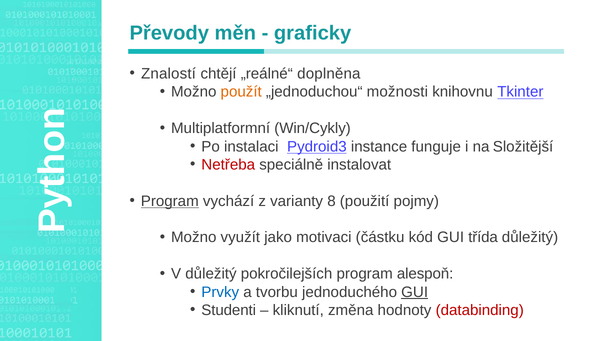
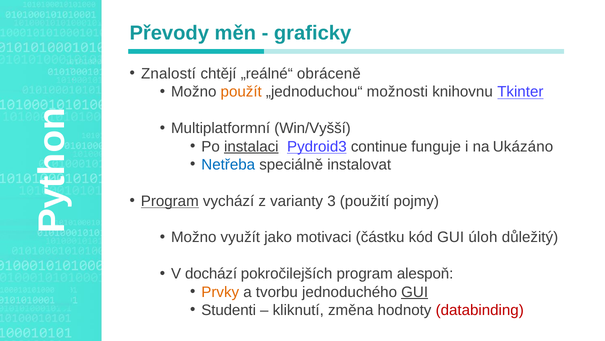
doplněna: doplněna -> obráceně (329, 74)
Win/Cykly: Win/Cykly -> Win/Vyšší (313, 128)
instalaci underline: none -> present (251, 146)
instance: instance -> continue (379, 146)
Složitější: Složitější -> Ukázáno (523, 146)
Netřeba colour: red -> blue (228, 164)
8: 8 -> 3 (331, 201)
třída: třída -> úloh (483, 237)
V důležitý: důležitý -> dochází (211, 273)
Prvky colour: blue -> orange (220, 291)
